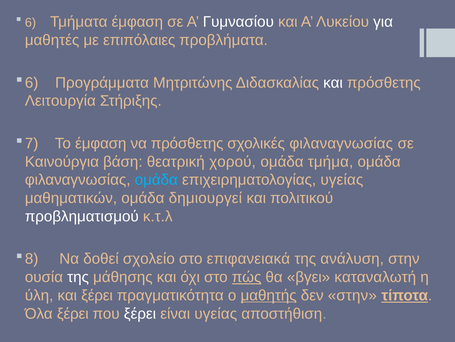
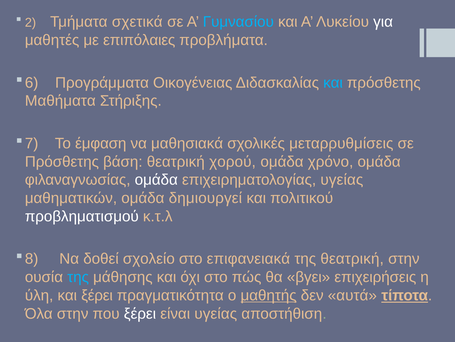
6: 6 -> 2 (30, 23)
Τμήματα έμφαση: έμφαση -> σχετικά (137, 22)
Γυμνασίου colour: white -> light blue (238, 22)
Μητριτώνης: Μητριτώνης -> Οικογένειας (193, 82)
και colour: white -> light blue (333, 82)
Λειτουργία: Λειτουργία -> Μαθήματα (60, 101)
να πρόσθετης: πρόσθετης -> μαθησιακά (187, 143)
σχολικές φιλαναγνωσίας: φιλαναγνωσίας -> μεταρρυθμίσεις (341, 143)
Καινούργια: Καινούργια -> Πρόσθετης (62, 161)
τμήμα: τμήμα -> χρόνο (331, 161)
ομάδα colour: light blue -> white (156, 180)
της ανάλυση: ανάλυση -> θεατρική (352, 258)
της colour: white -> light blue (78, 277)
πώς underline: present -> none (247, 277)
καταναλωτή: καταναλωτή -> επιχειρήσεις (375, 277)
δεν στην: στην -> αυτά (352, 295)
Όλα ξέρει: ξέρει -> στην (73, 313)
